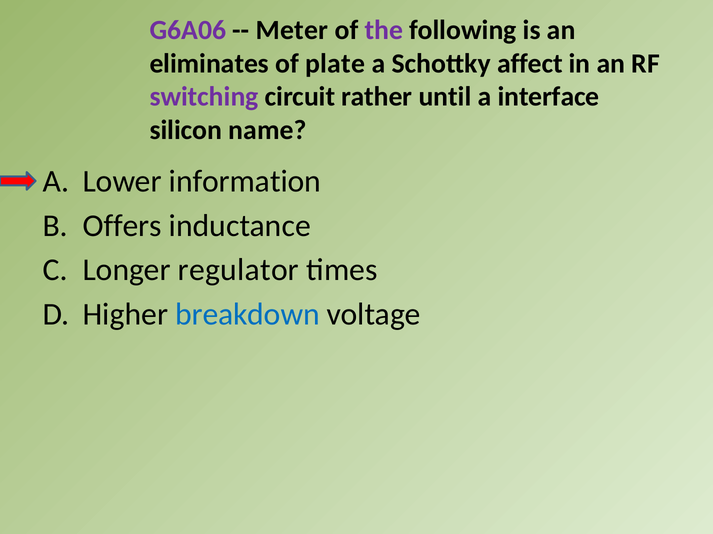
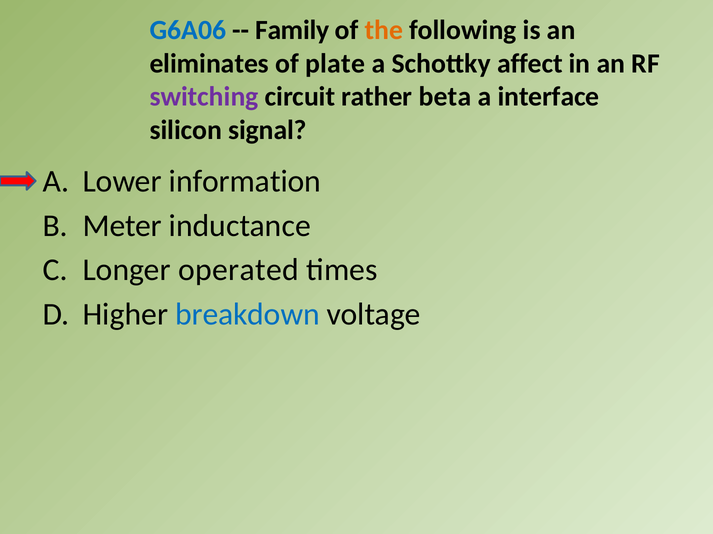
G6A06 colour: purple -> blue (188, 30)
Meter: Meter -> Family (292, 30)
the colour: purple -> orange (384, 30)
until: until -> beta (445, 97)
name: name -> signal (268, 130)
Offers: Offers -> Meter (122, 226)
regulator: regulator -> operated (238, 270)
